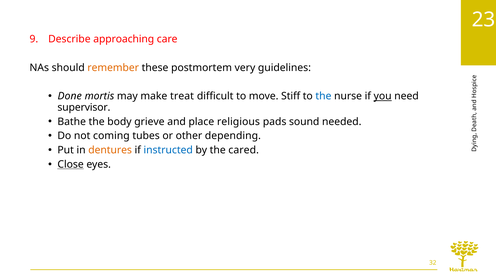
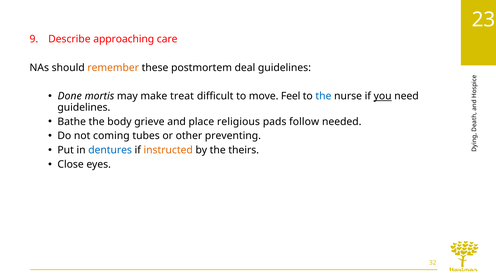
very: very -> deal (245, 68)
Stiff: Stiff -> Feel (291, 96)
supervisor: supervisor -> guidelines (84, 107)
sound: sound -> follow (304, 122)
depending: depending -> preventing (233, 136)
dentures colour: orange -> blue (110, 150)
instructed colour: blue -> orange (168, 150)
cared: cared -> theirs (244, 150)
Close underline: present -> none (71, 164)
